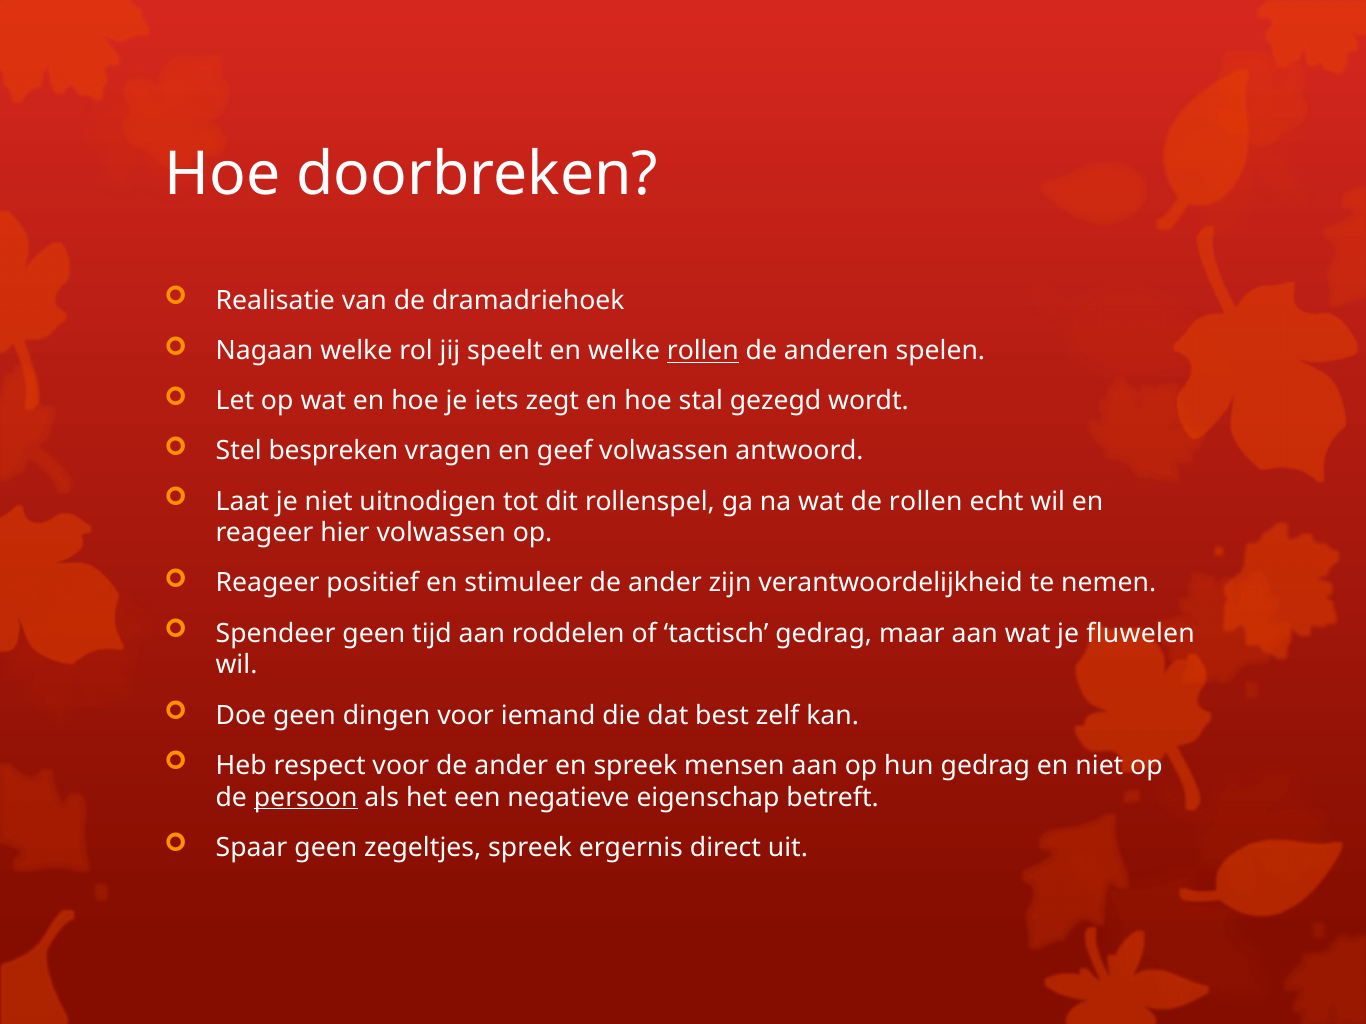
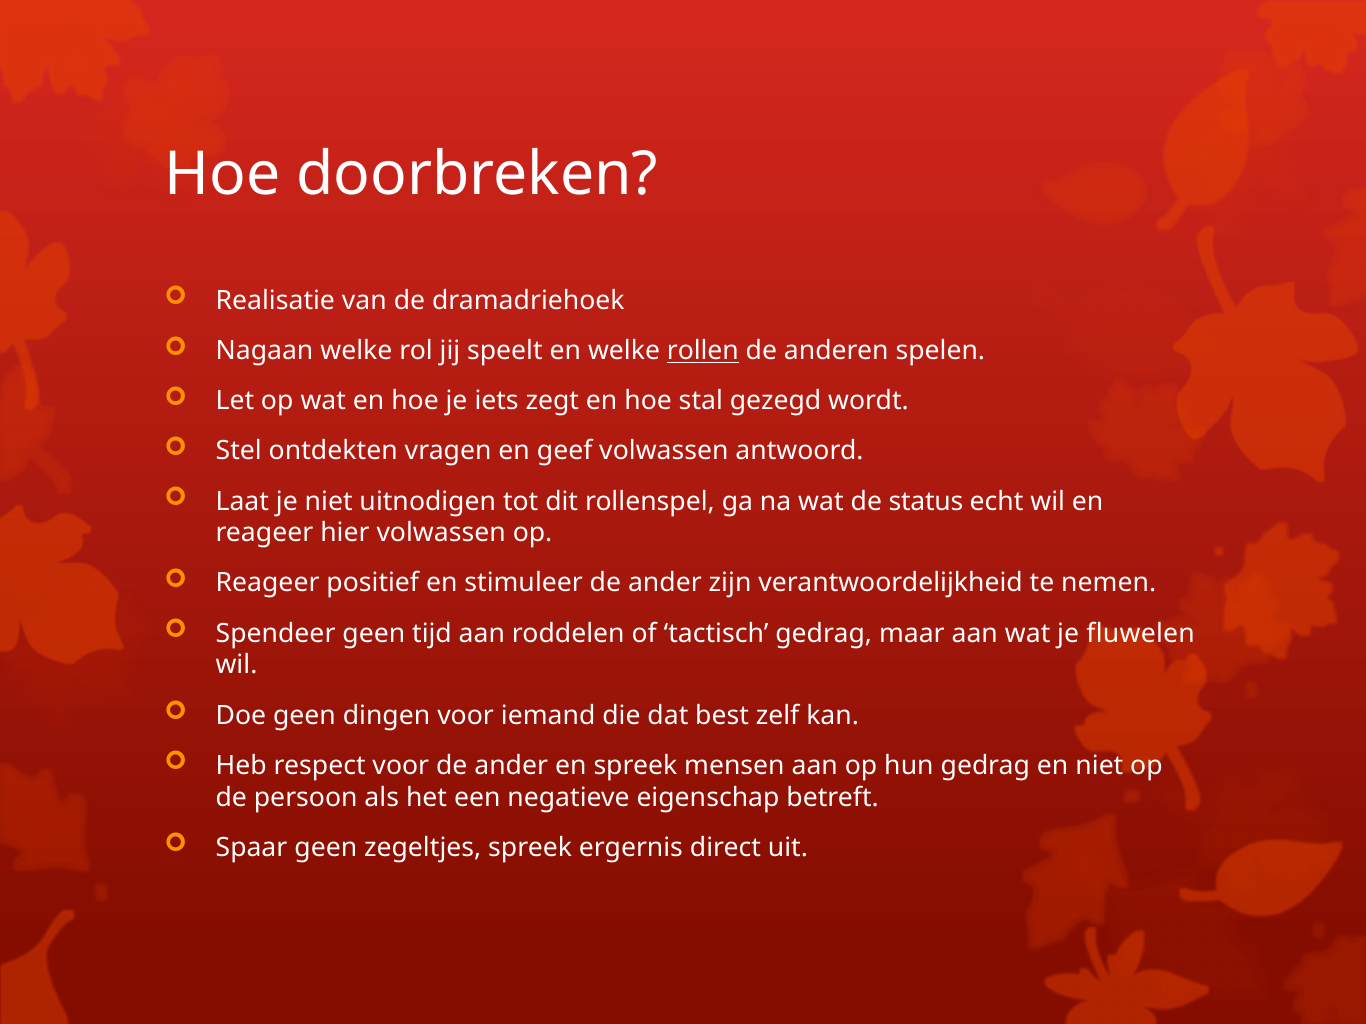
bespreken: bespreken -> ontdekten (333, 451)
de rollen: rollen -> status (926, 501)
persoon underline: present -> none (306, 798)
